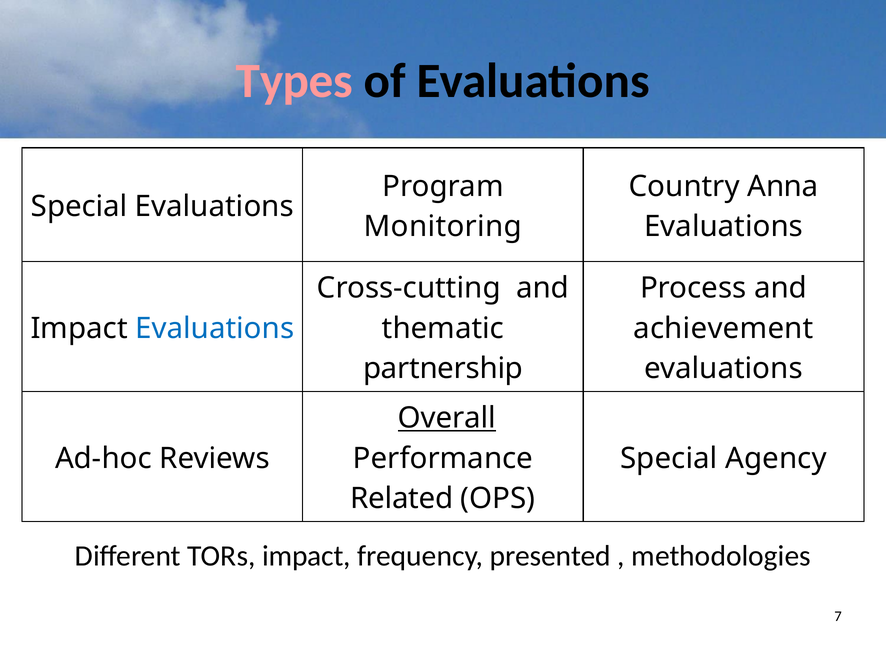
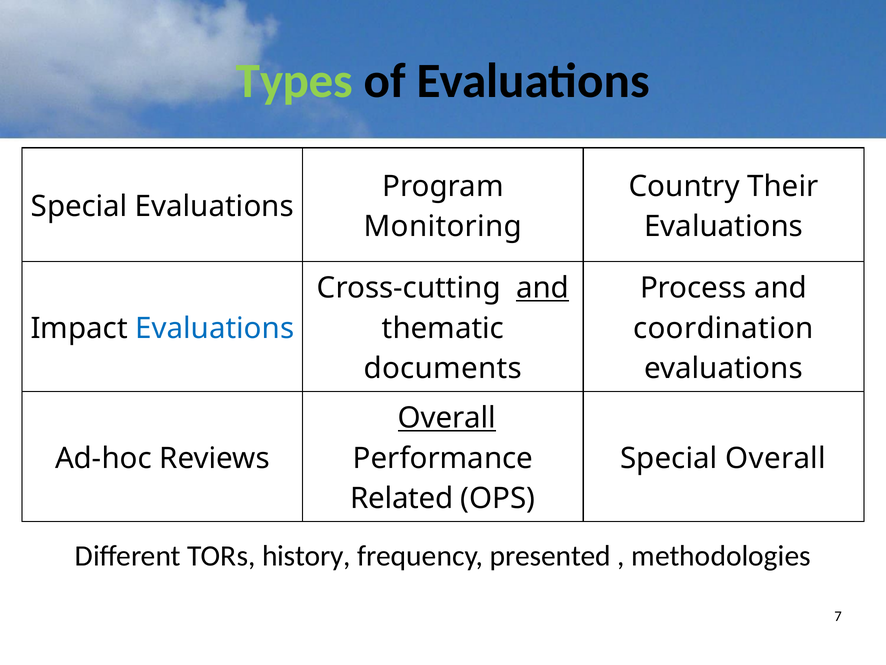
Types colour: pink -> light green (294, 81)
Anna: Anna -> Their (783, 186)
and underline: none -> present (543, 288)
achievement: achievement -> coordination (723, 328)
partnership: partnership -> documents (443, 368)
Special Agency: Agency -> Overall (776, 458)
TORs impact: impact -> history (306, 556)
